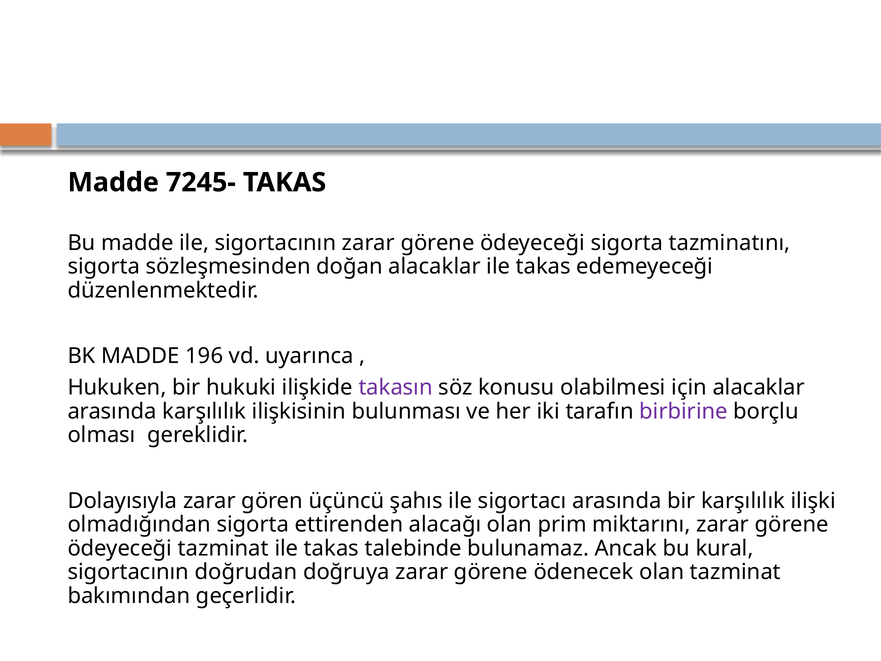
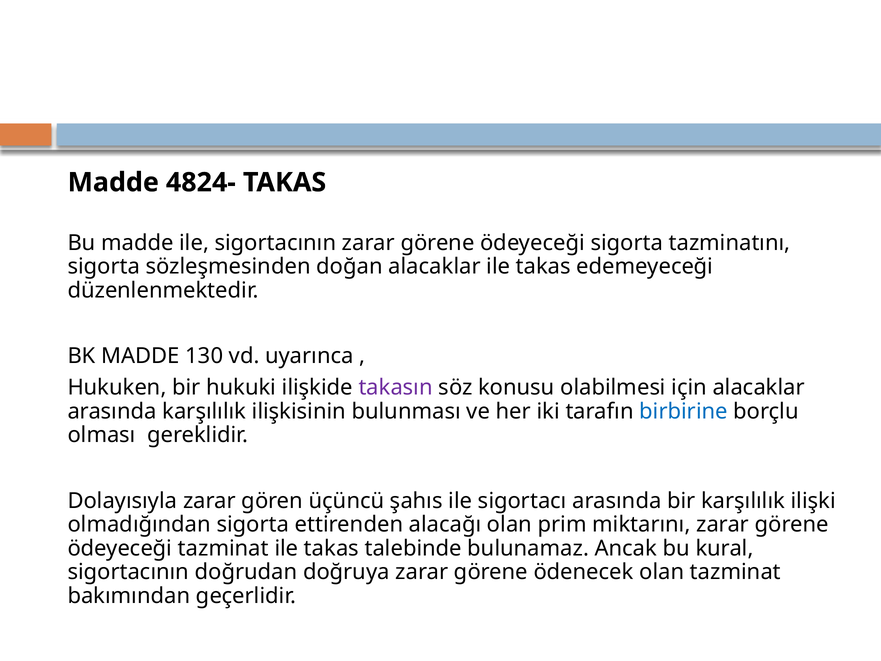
7245-: 7245- -> 4824- (201, 182)
196: 196 -> 130 (204, 356)
birbirine colour: purple -> blue (684, 411)
